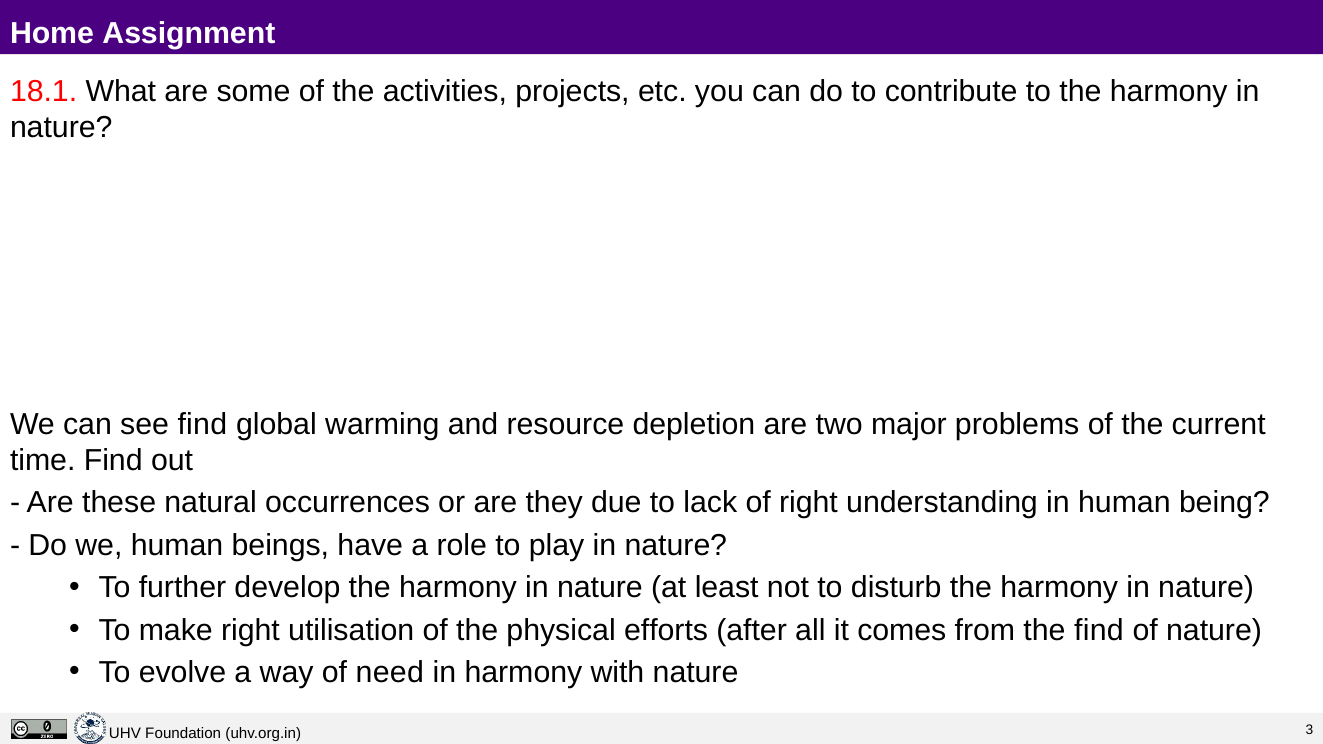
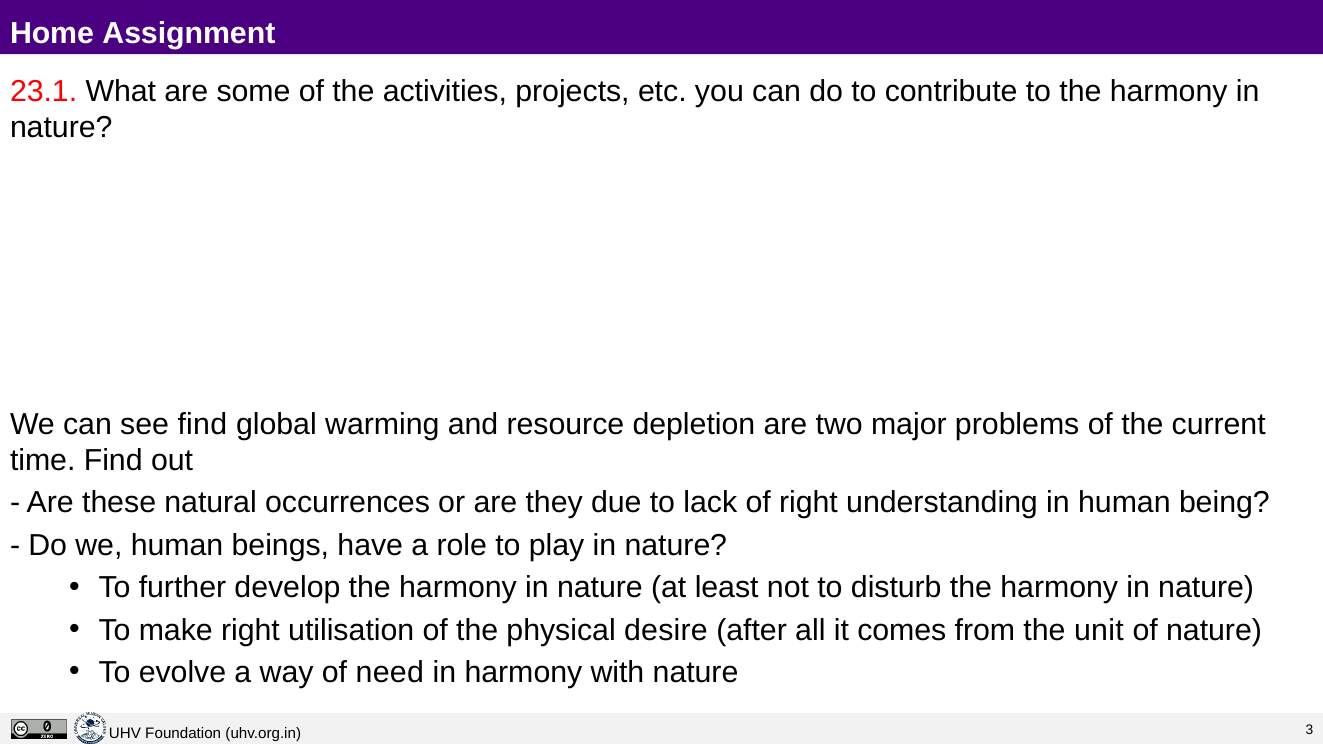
18.1: 18.1 -> 23.1 (44, 91)
efforts: efforts -> desire (666, 630)
the find: find -> unit (1099, 630)
